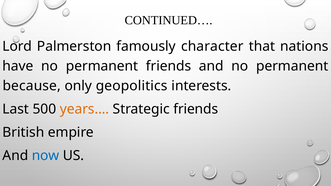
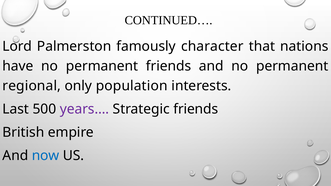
because: because -> regional (32, 86)
geopolitics: geopolitics -> population (132, 86)
years… colour: orange -> purple (84, 109)
